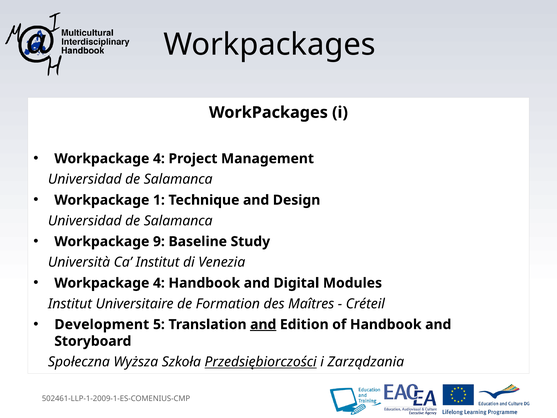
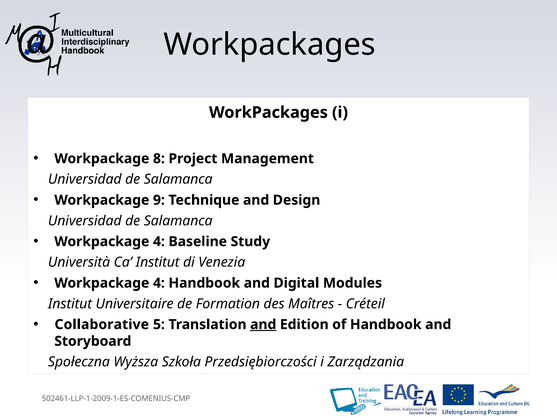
4: 4 -> 8 (159, 159)
1: 1 -> 9 (159, 200)
9: 9 -> 4 (159, 241)
Development: Development -> Collaborative (102, 324)
Przedsiębiorczości underline: present -> none (261, 362)
